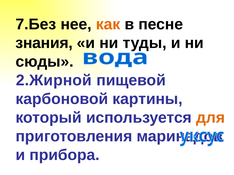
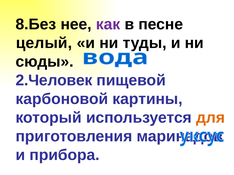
7.Без: 7.Без -> 8.Без (36, 24)
как colour: orange -> purple (108, 24)
знания: знания -> целый (44, 43)
2.Жирной: 2.Жирной -> 2.Человек (54, 80)
